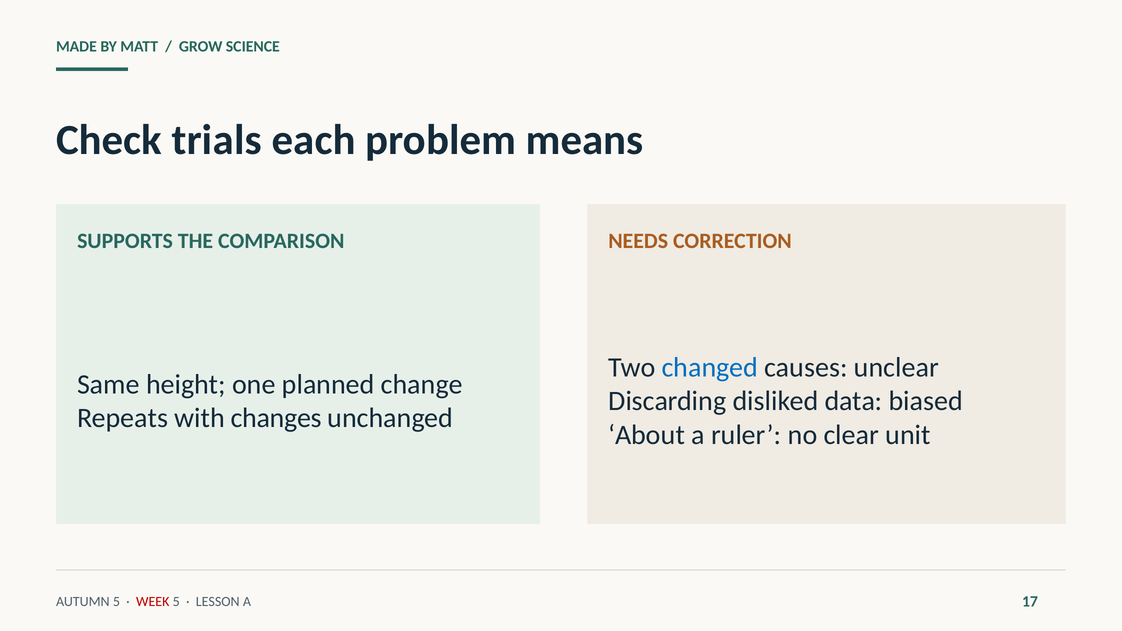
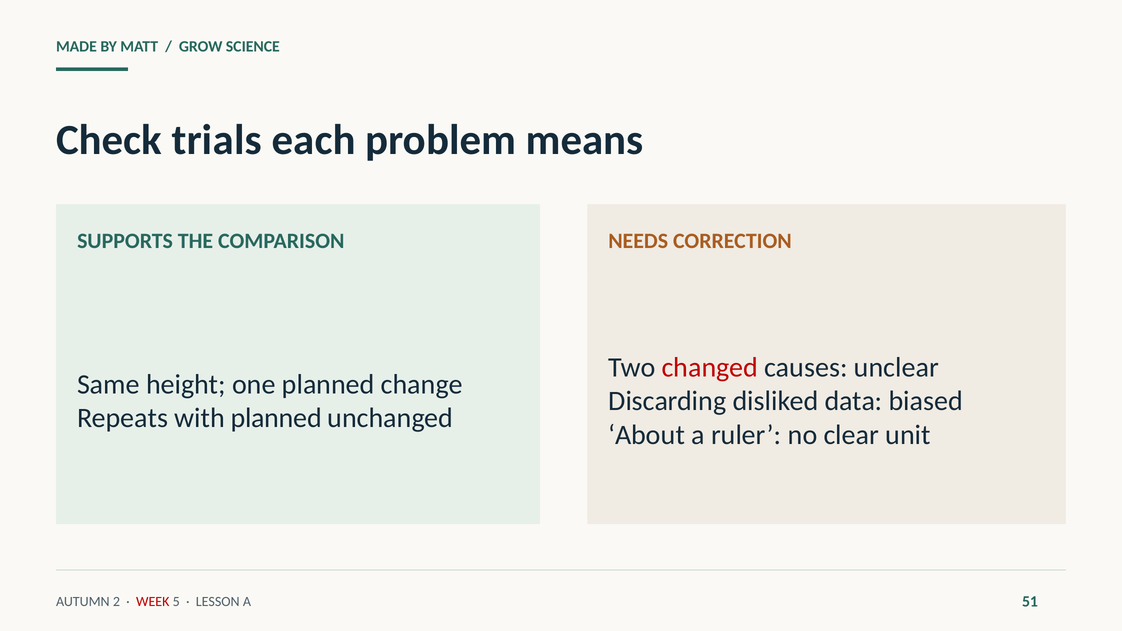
changed colour: blue -> red (710, 368)
with changes: changes -> planned (276, 418)
AUTUMN 5: 5 -> 2 (116, 602)
17: 17 -> 51 (1030, 601)
